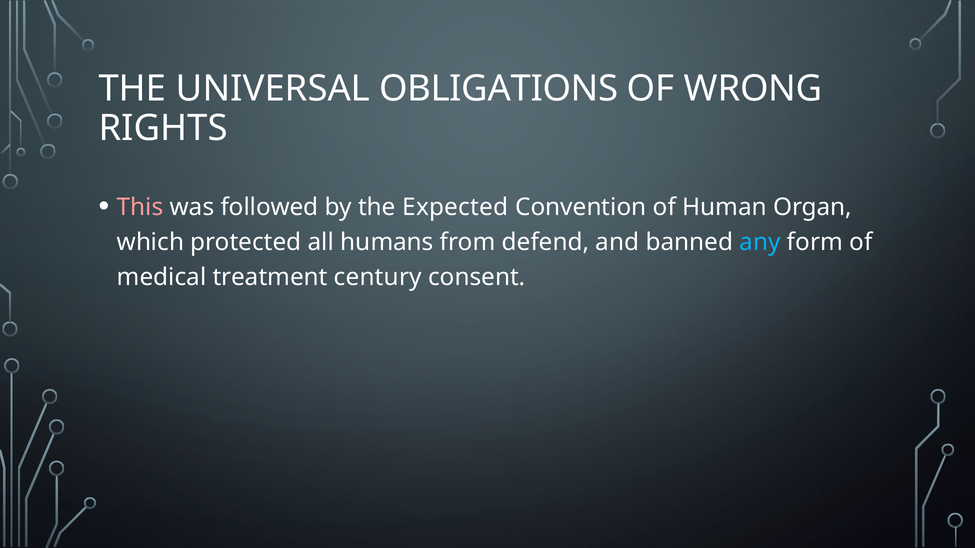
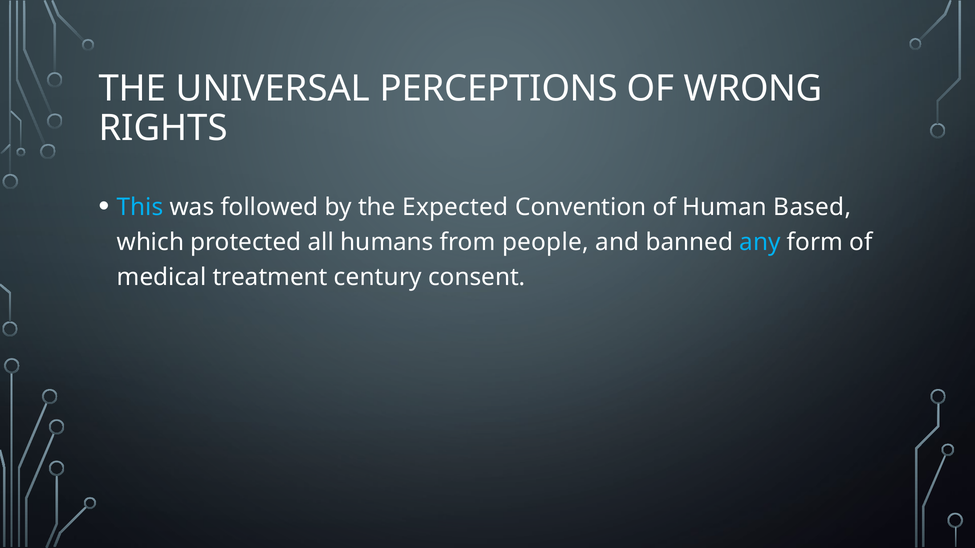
OBLIGATIONS: OBLIGATIONS -> PERCEPTIONS (499, 89)
This colour: pink -> light blue (140, 207)
Organ: Organ -> Based (812, 207)
defend: defend -> people (545, 242)
